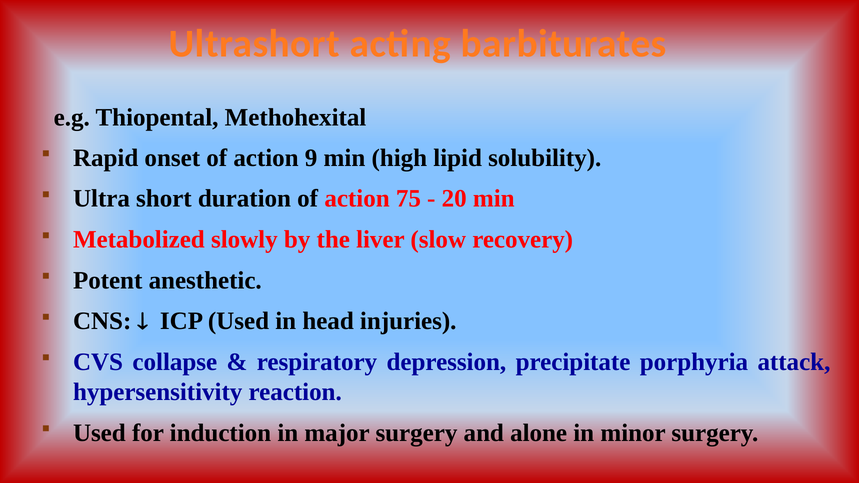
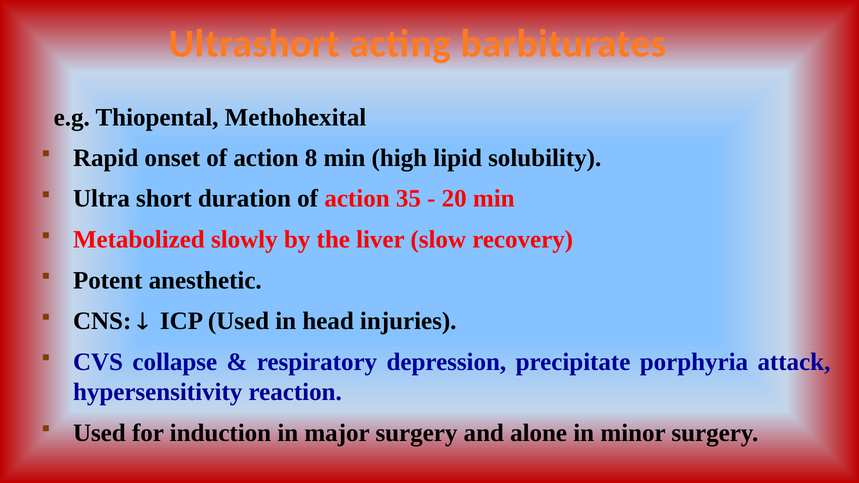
9: 9 -> 8 (311, 158)
75: 75 -> 35 (408, 199)
